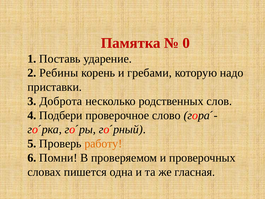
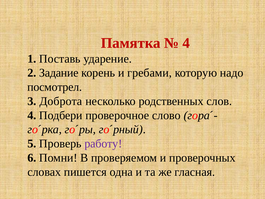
0: 0 -> 4 (186, 43)
Ребины: Ребины -> Задание (59, 73)
приставки: приставки -> посмотрел (55, 87)
работу colour: orange -> purple (103, 143)
